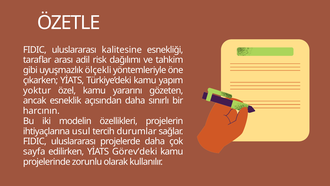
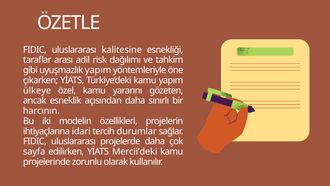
uyuşmazlık ölçekli: ölçekli -> yapım (98, 70)
yoktur: yoktur -> ülkeye (37, 90)
usul: usul -> idari (81, 131)
Görev’deki: Görev’deki -> Mercii’deki (135, 151)
